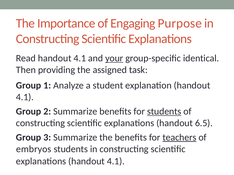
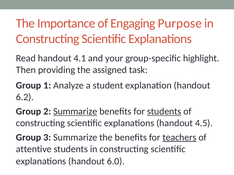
your underline: present -> none (114, 58)
identical: identical -> highlight (201, 58)
4.1: 4.1 -> 6.2 (25, 97)
Summarize underline: none -> present (75, 112)
6.5: 6.5 -> 4.5 (204, 123)
embryos: embryos -> attentive (34, 149)
explanations handout 4.1: 4.1 -> 6.0 (116, 162)
